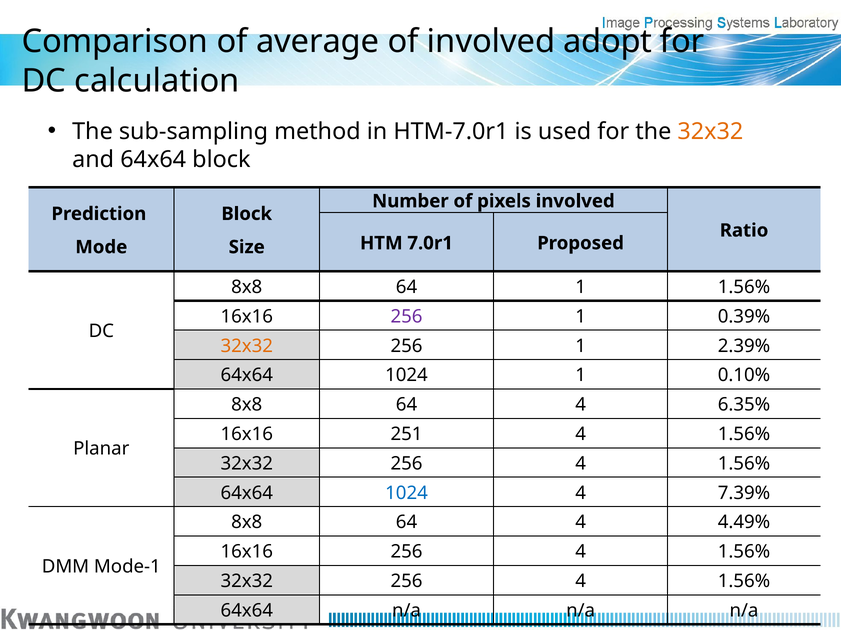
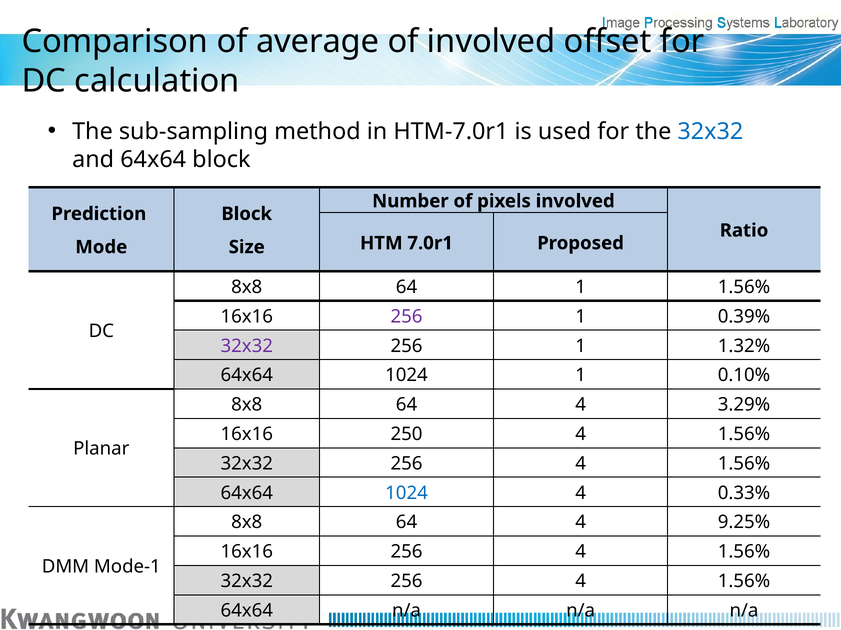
adopt: adopt -> offset (608, 42)
32x32 colour: orange -> blue (710, 132)
32x32 colour: orange -> purple (247, 346)
2.39%: 2.39% -> 1.32% (744, 346)
6.35%: 6.35% -> 3.29% (744, 405)
251: 251 -> 250 (407, 435)
7.39%: 7.39% -> 0.33% (744, 494)
4.49%: 4.49% -> 9.25% (744, 523)
